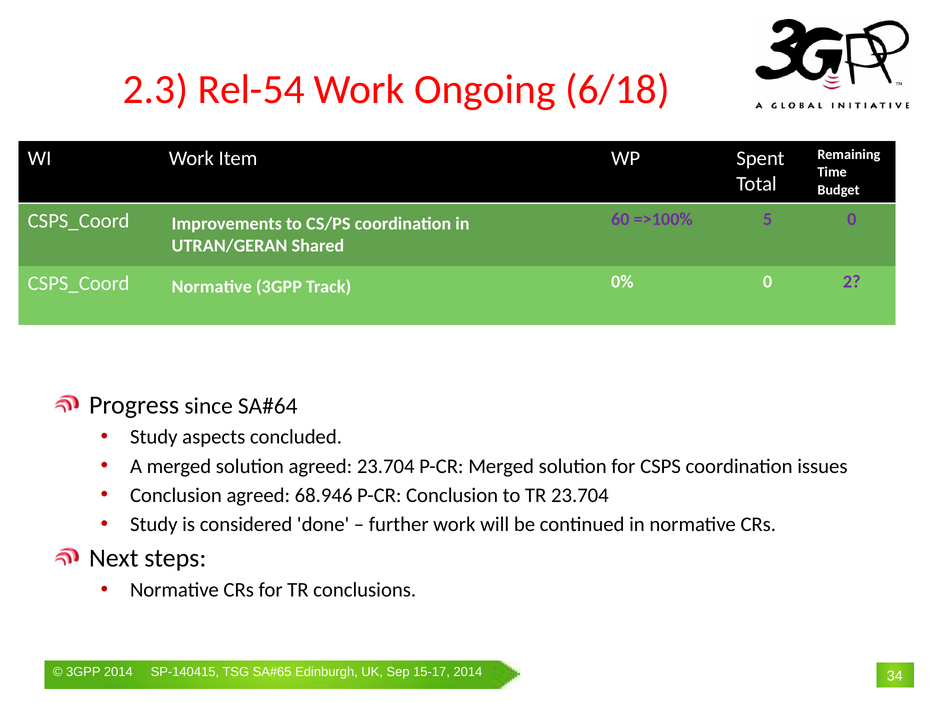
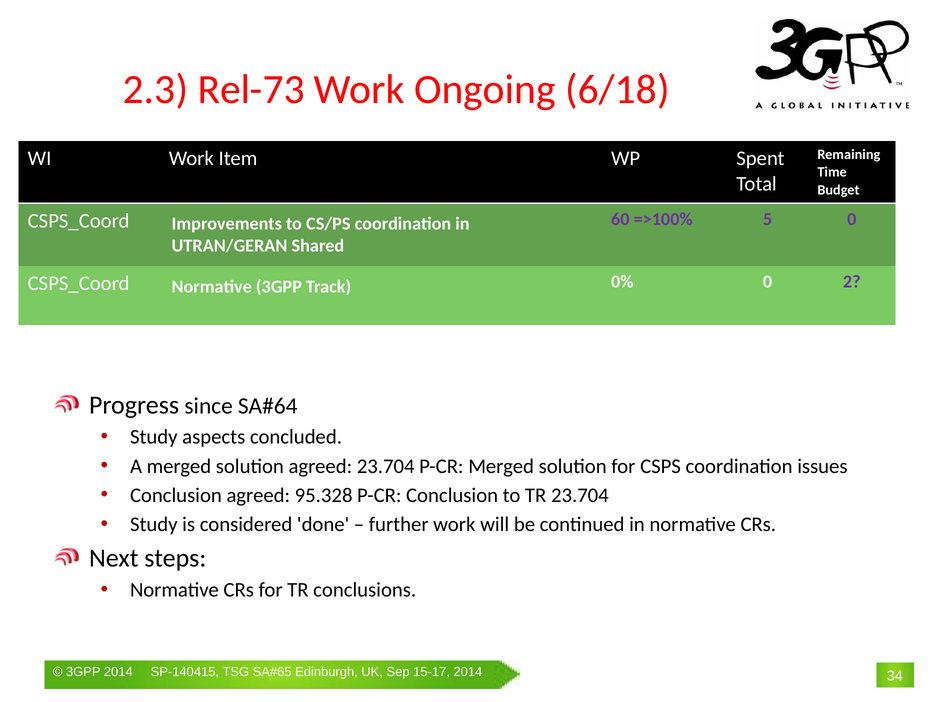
Rel-54: Rel-54 -> Rel-73 (251, 89)
68.946: 68.946 -> 95.328 (324, 495)
